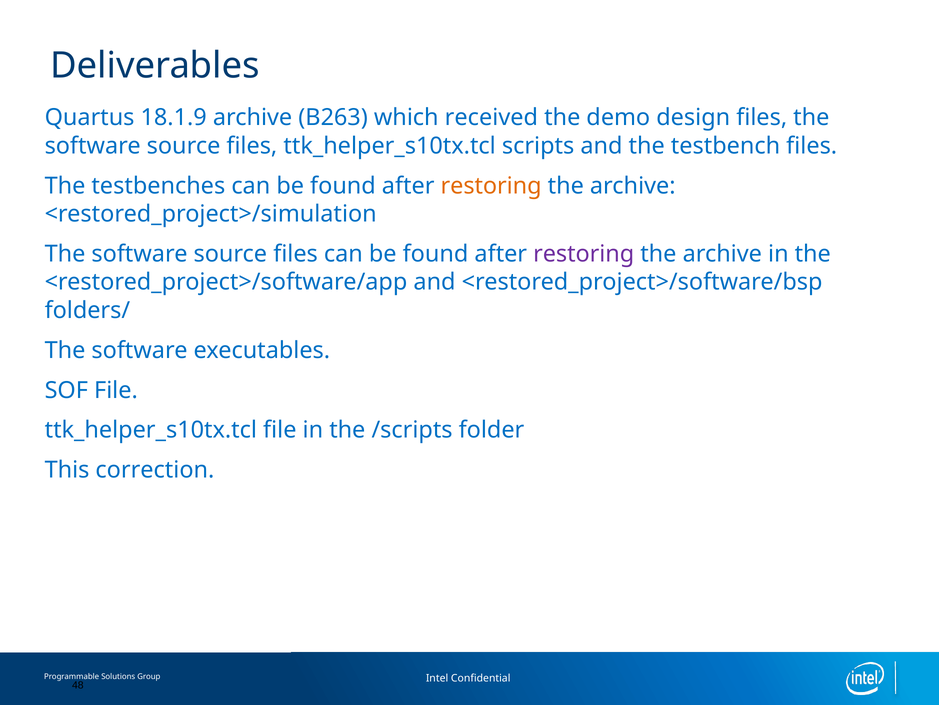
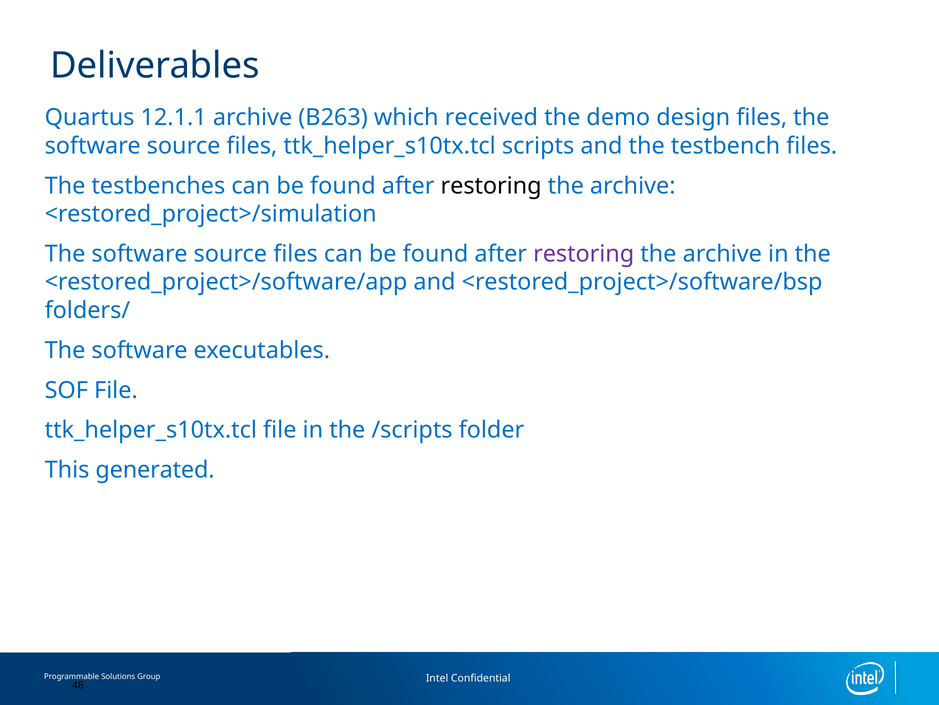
18.1.9: 18.1.9 -> 12.1.1 (174, 117)
restoring colour: orange -> black (491, 186)
correction: correction -> generated (155, 470)
